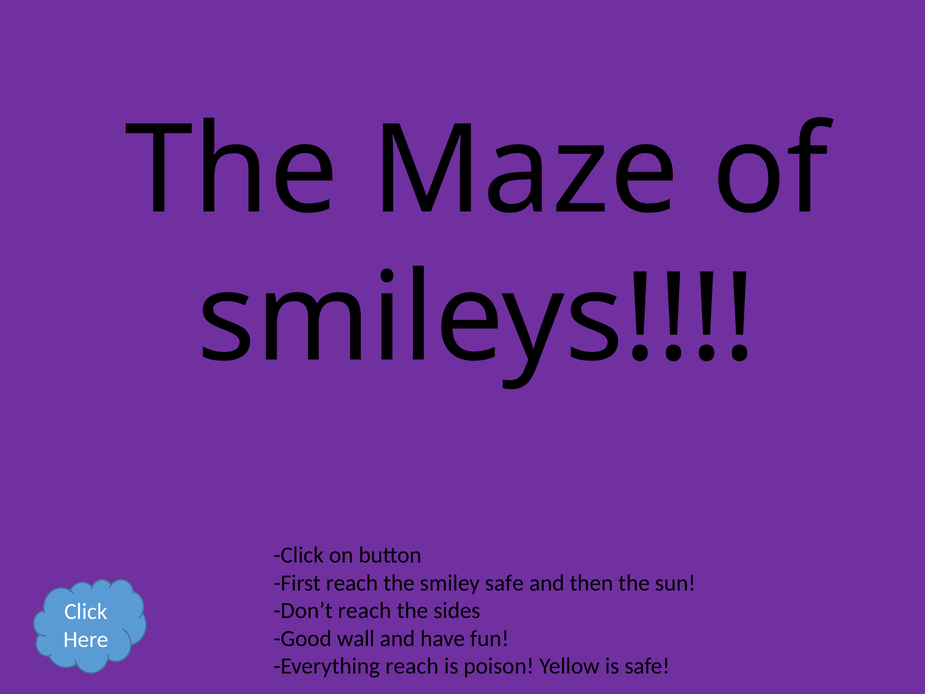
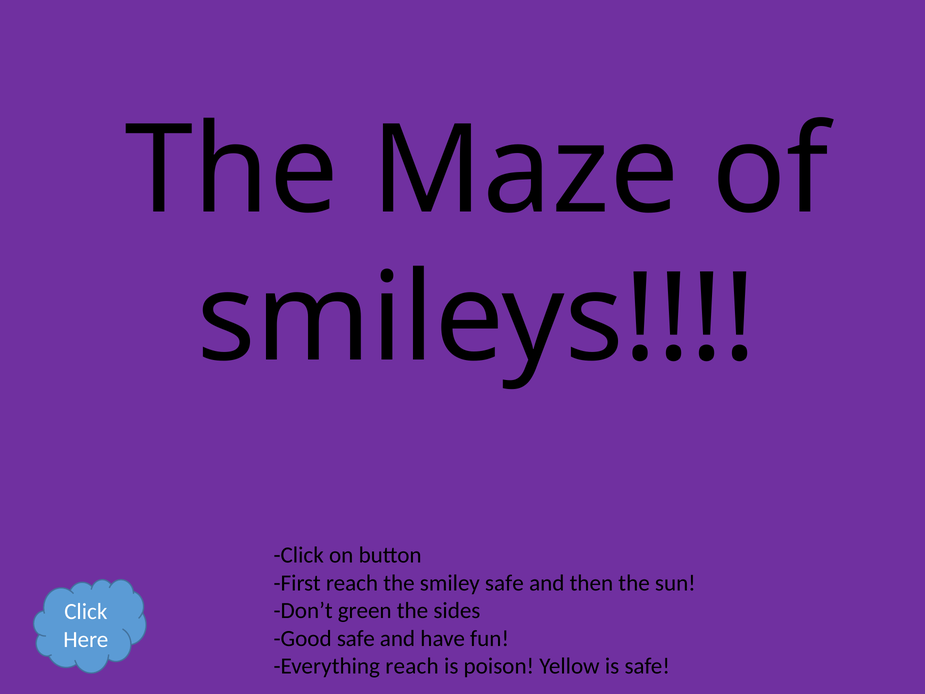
Don’t reach: reach -> green (365, 610)
Good wall: wall -> safe (356, 638)
